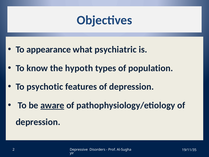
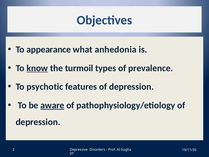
psychiatric: psychiatric -> anhedonia (116, 49)
know underline: none -> present (37, 68)
hypoth: hypoth -> turmoil (79, 68)
population: population -> prevalence (151, 68)
